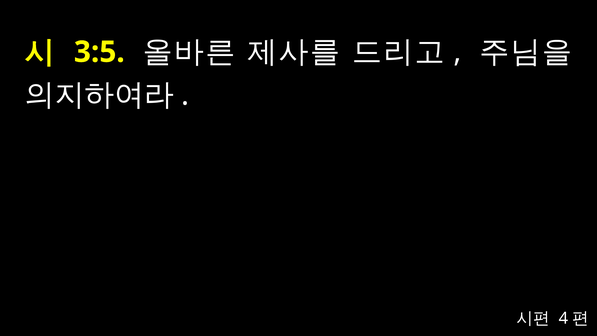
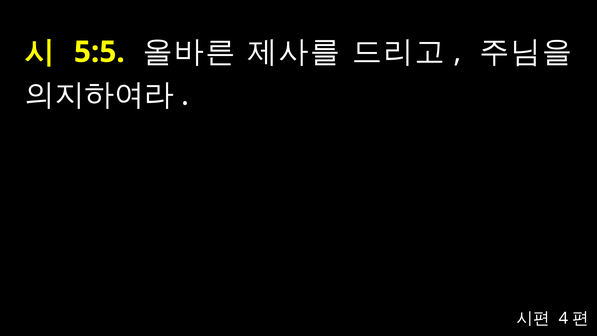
3:5: 3:5 -> 5:5 (99, 52)
